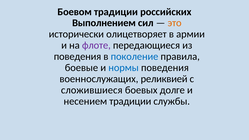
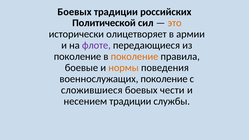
Боевом: Боевом -> Боевых (75, 12)
Выполнением: Выполнением -> Политической (104, 23)
поведения: поведения -> поколение (77, 57)
поколение colour: blue -> orange (134, 57)
нормы colour: blue -> orange (124, 68)
военнослужащих реликвией: реликвией -> поколение (164, 79)
долге: долге -> чести (172, 90)
